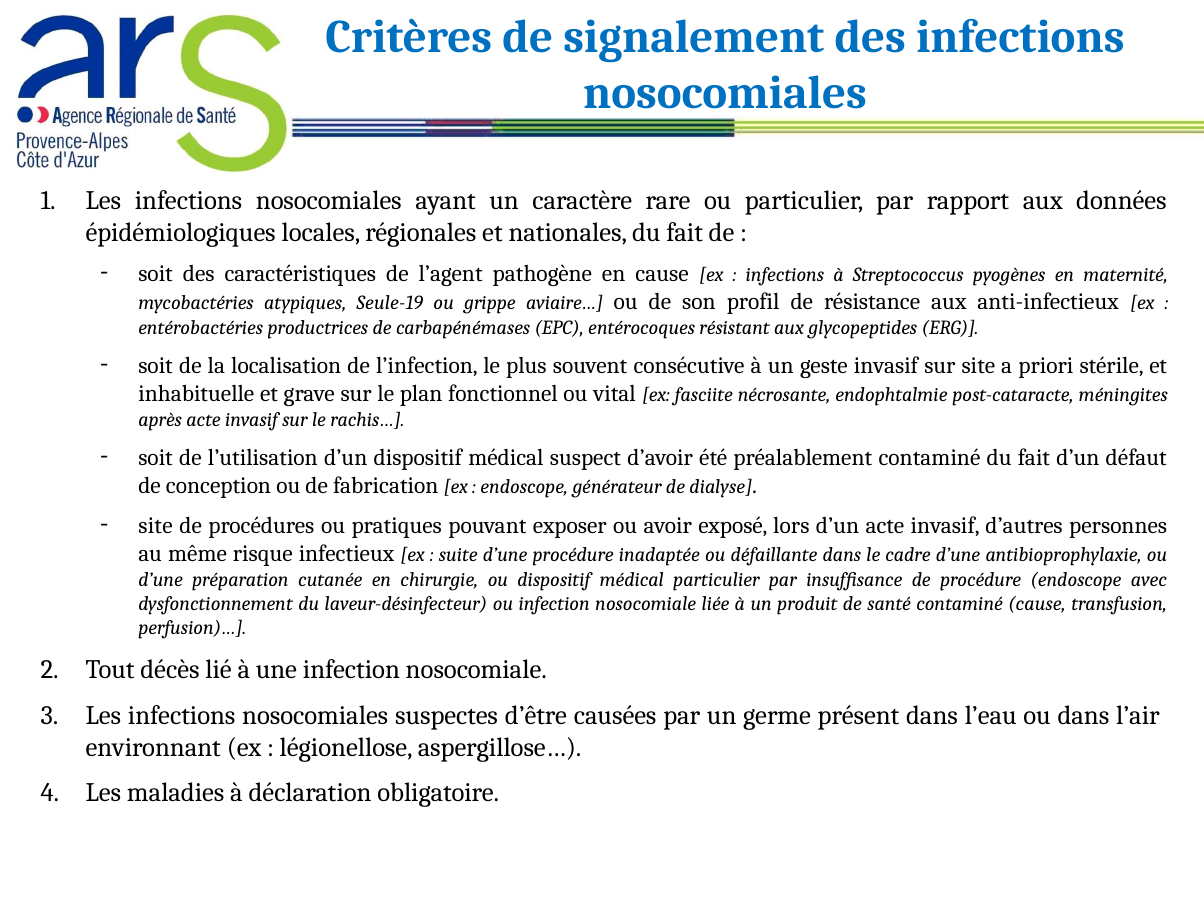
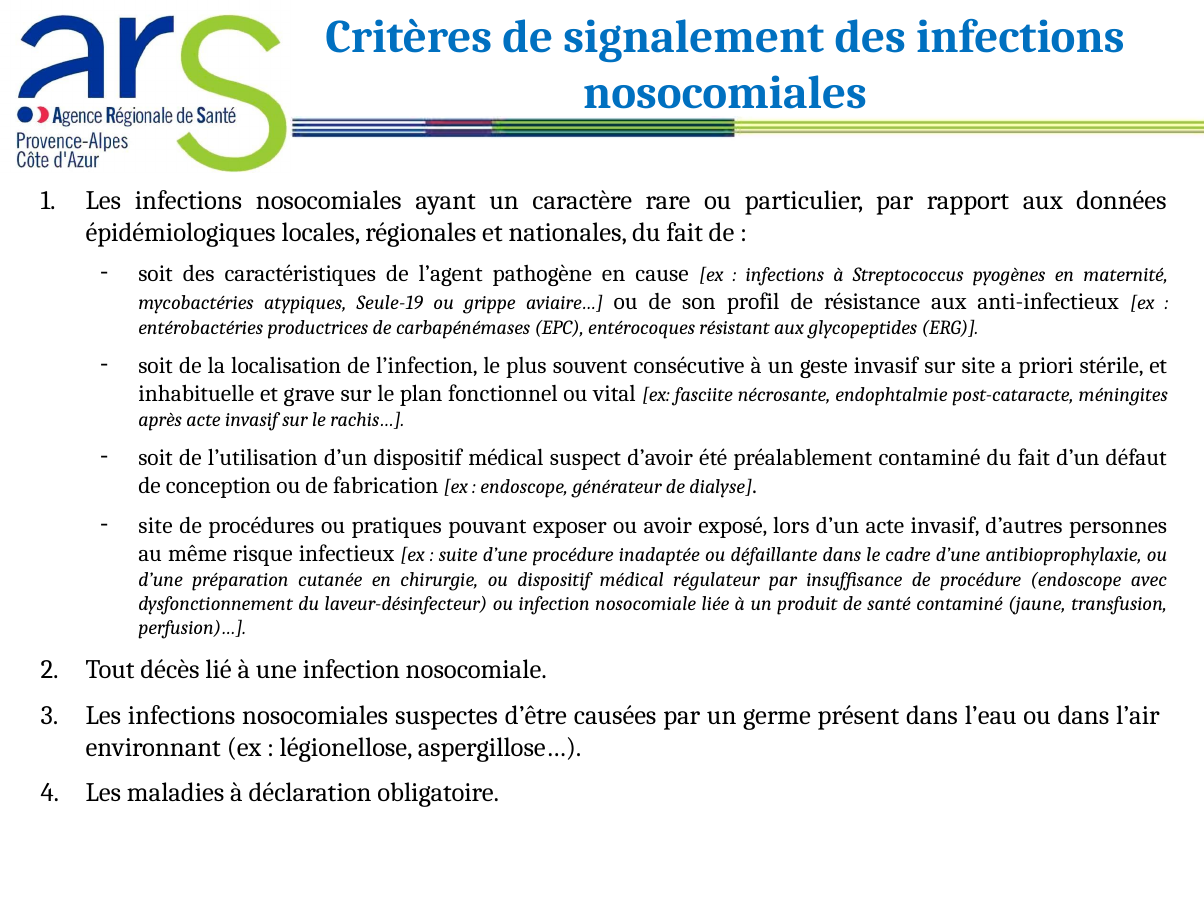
médical particulier: particulier -> régulateur (716, 580)
contaminé cause: cause -> jaune (1037, 604)
